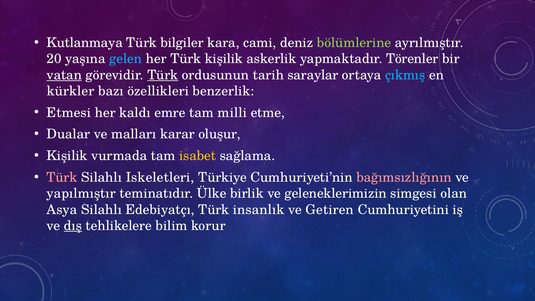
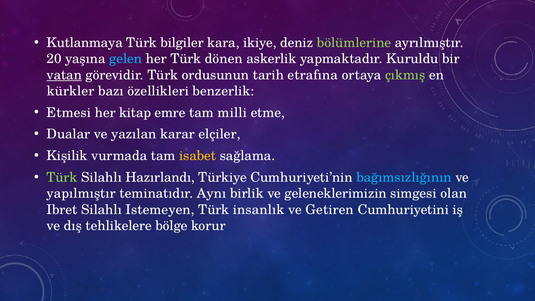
cami: cami -> ikiye (260, 43)
Türk kişilik: kişilik -> dönen (224, 59)
Törenler: Törenler -> Kuruldu (412, 59)
Türk underline: present -> none (163, 75)
saraylar: saraylar -> etrafına (313, 75)
çıkmış colour: light blue -> light green (405, 75)
kaldı: kaldı -> kitap (135, 113)
malları: malları -> yazılan (134, 134)
oluşur: oluşur -> elçiler (219, 134)
Türk colour: pink -> light green (62, 177)
Iskeletleri: Iskeletleri -> Hazırlandı (160, 177)
bağımsızlığının colour: pink -> light blue (404, 177)
Ülke: Ülke -> Aynı (212, 194)
Asya: Asya -> Ibret (62, 210)
Edebiyatçı: Edebiyatçı -> Istemeyen (160, 210)
dış underline: present -> none (73, 226)
bilim: bilim -> bölge (172, 226)
